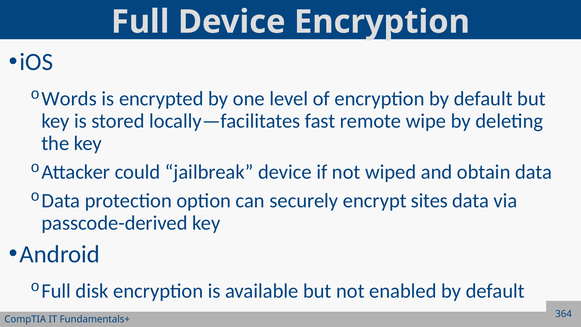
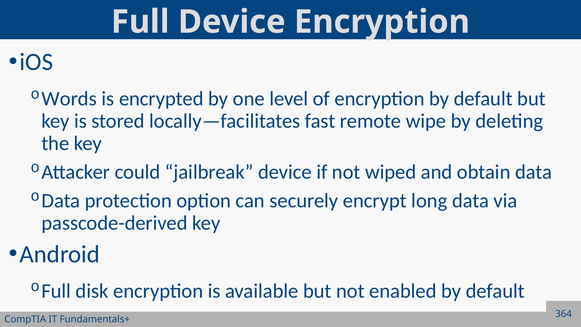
sites: sites -> long (429, 201)
